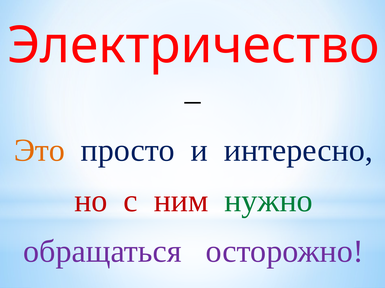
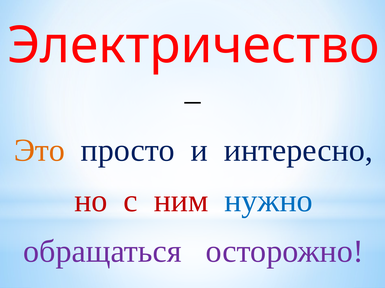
нужно colour: green -> blue (269, 201)
